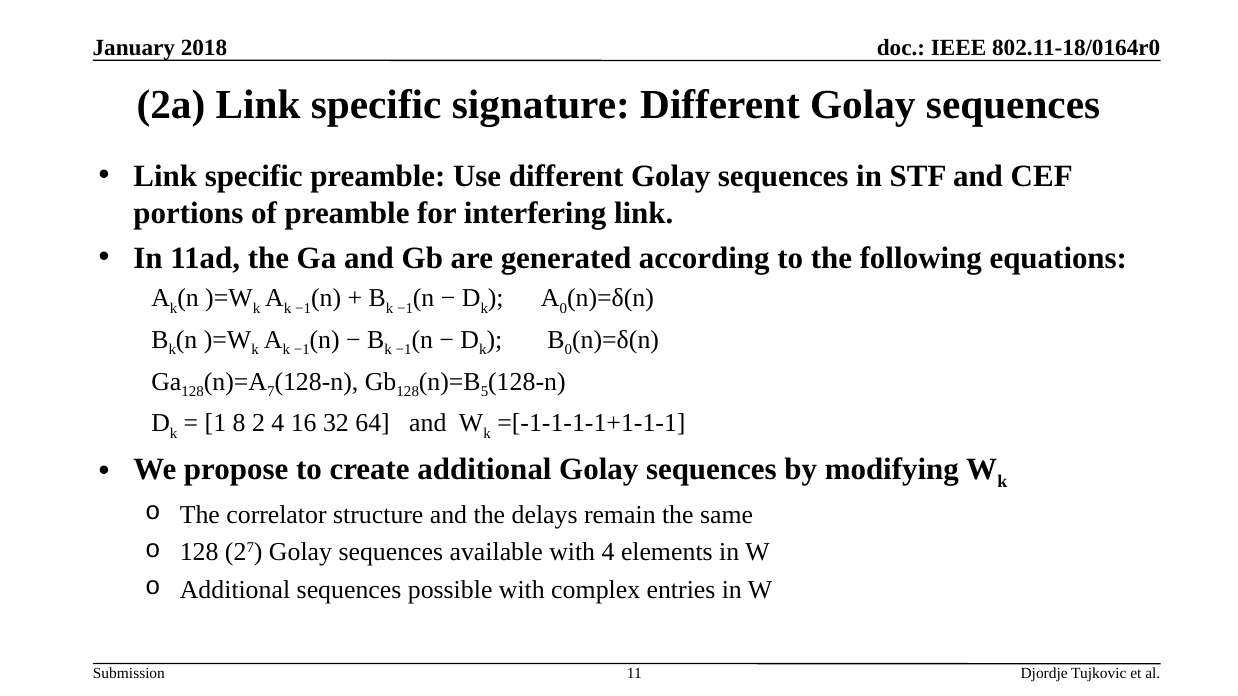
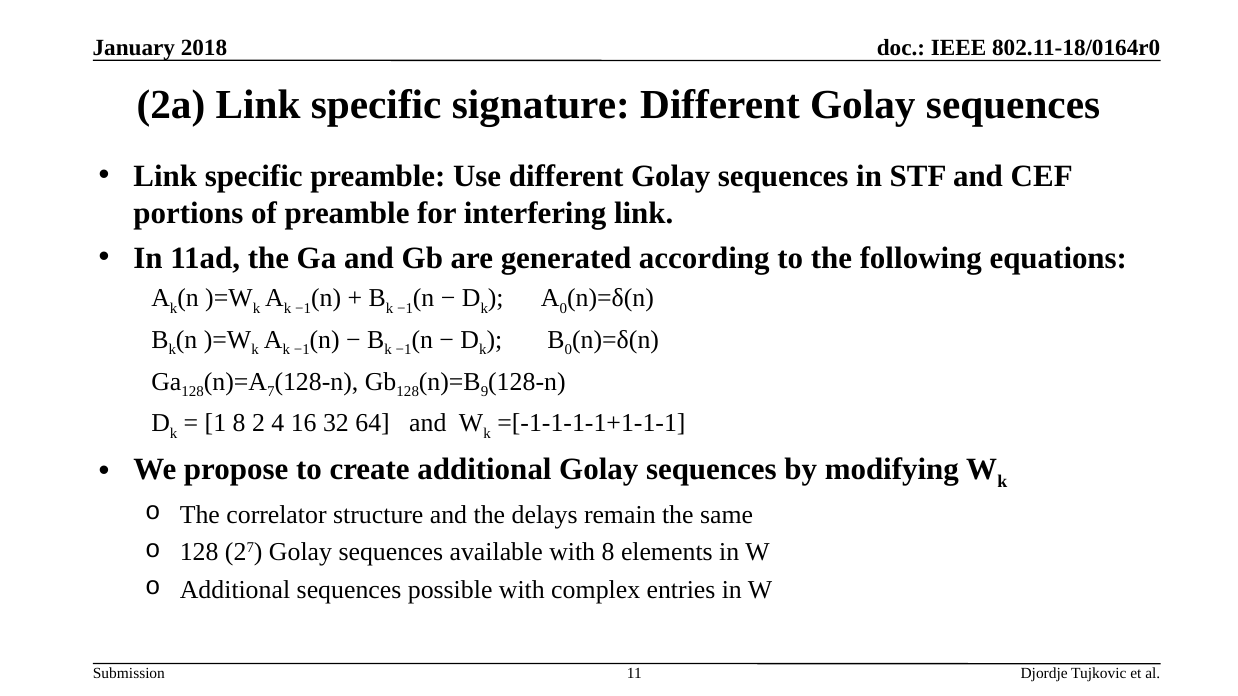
5: 5 -> 9 (485, 392)
with 4: 4 -> 8 (608, 553)
